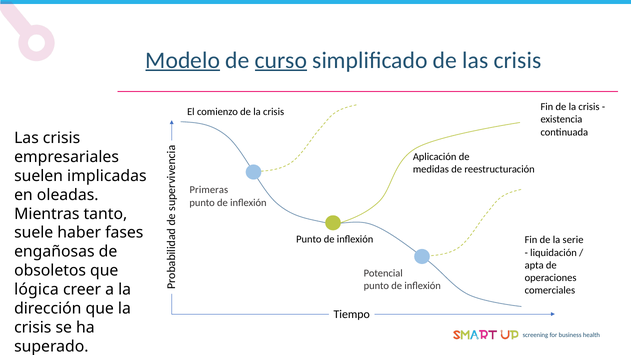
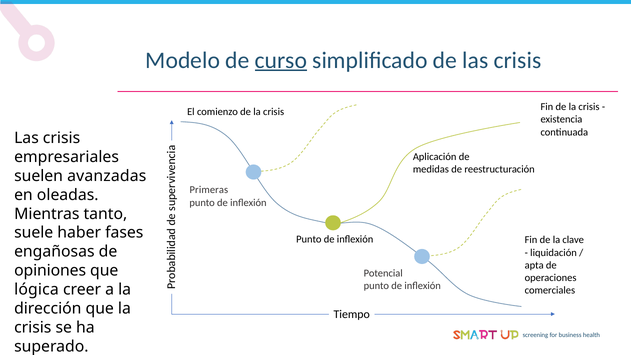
Modelo underline: present -> none (183, 60)
implicadas: implicadas -> avanzadas (107, 176)
serie: serie -> clave (573, 240)
obsoletos: obsoletos -> opiniones (50, 271)
